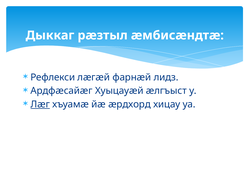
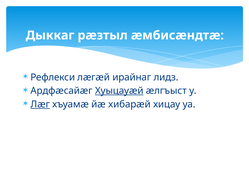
фарнæй: фарнæй -> ирайнаг (132, 78)
Хуыцауæй underline: none -> present (119, 91)
æрдхорд: æрдхорд -> хибарæй (129, 105)
